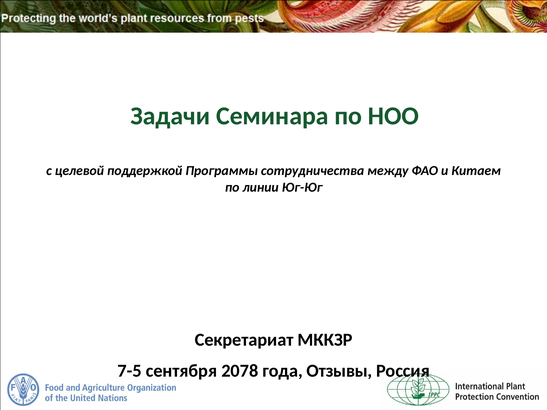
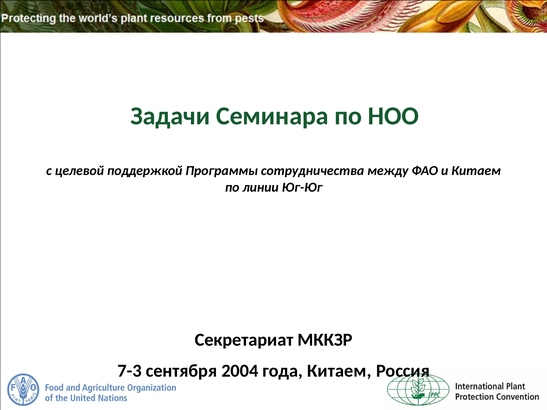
7-5: 7-5 -> 7-3 (130, 371)
2078: 2078 -> 2004 (240, 371)
года Отзывы: Отзывы -> Китаем (339, 371)
